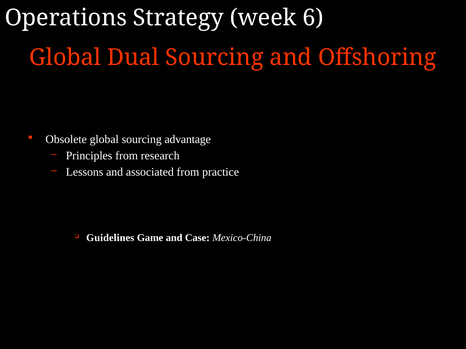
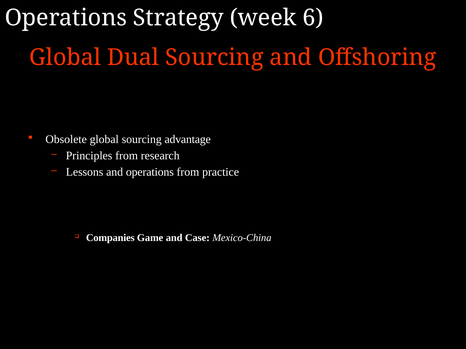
and associated: associated -> operations (150, 172)
Guidelines: Guidelines -> Companies (110, 238)
